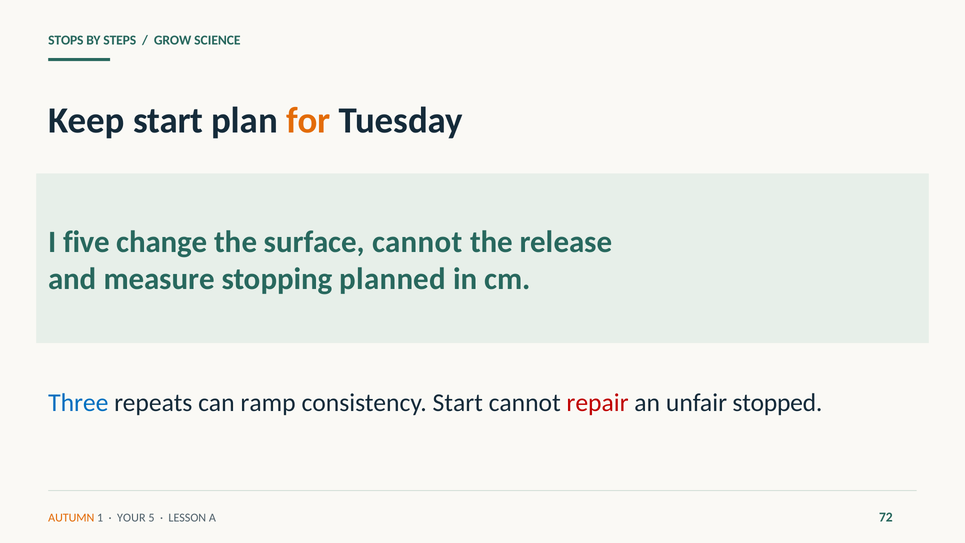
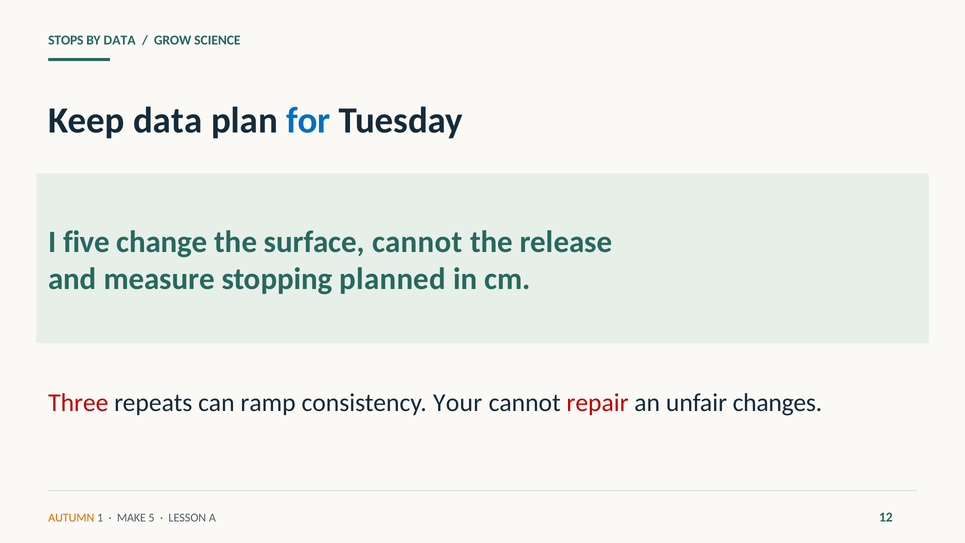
BY STEPS: STEPS -> DATA (120, 40)
Keep start: start -> data (168, 121)
for colour: orange -> blue (308, 121)
Three colour: blue -> red (78, 403)
consistency Start: Start -> Your (458, 403)
stopped: stopped -> changes (777, 403)
YOUR: YOUR -> MAKE (131, 518)
72: 72 -> 12 (886, 517)
